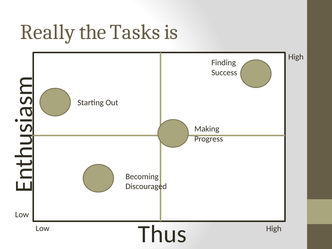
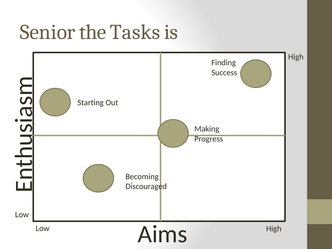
Really: Really -> Senior (48, 32)
Thus: Thus -> Aims (162, 234)
